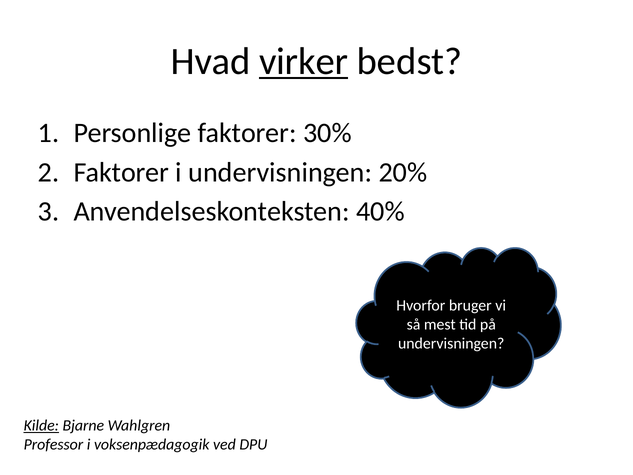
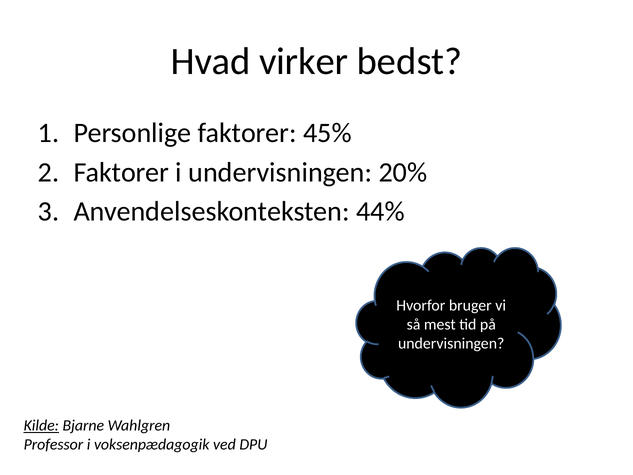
virker underline: present -> none (304, 61)
30%: 30% -> 45% (327, 133)
40%: 40% -> 44% (380, 212)
